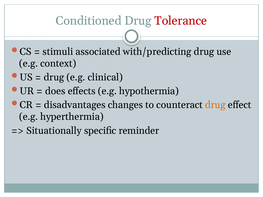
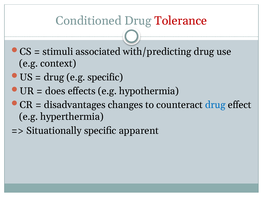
e.g clinical: clinical -> specific (105, 77)
drug colour: orange -> blue (215, 105)
reminder: reminder -> apparent (139, 131)
